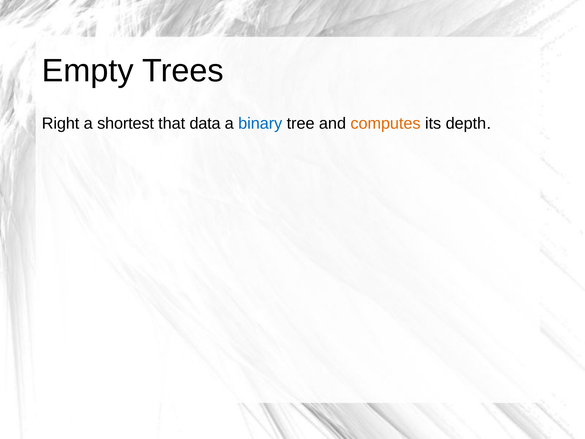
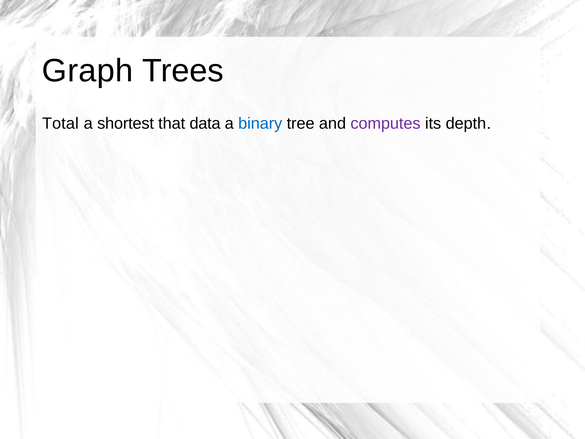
Empty: Empty -> Graph (88, 71)
Right: Right -> Total (60, 123)
computes colour: orange -> purple (386, 123)
